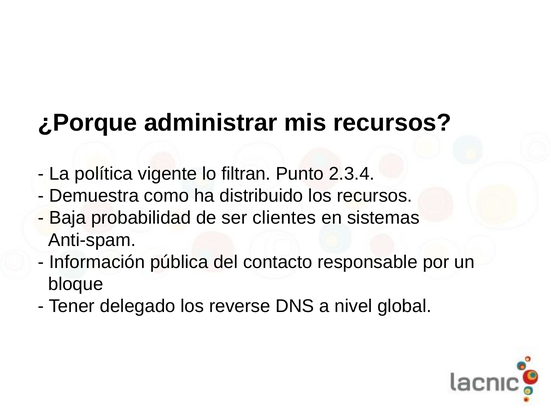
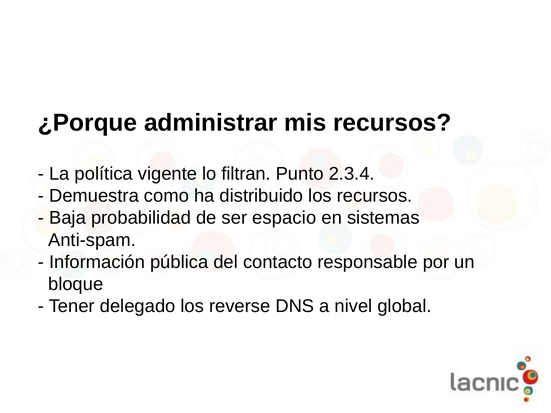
clientes: clientes -> espacio (284, 218)
